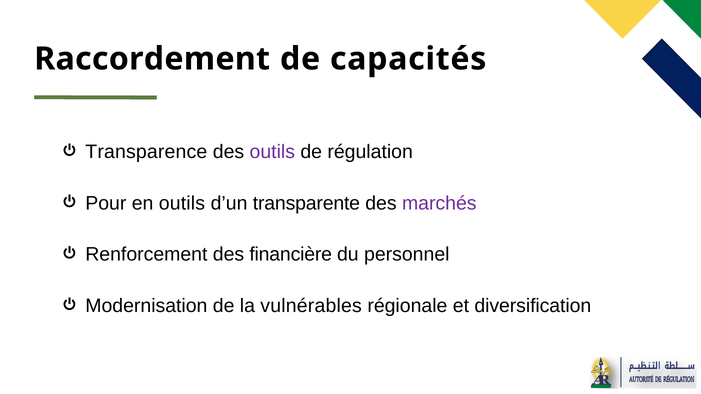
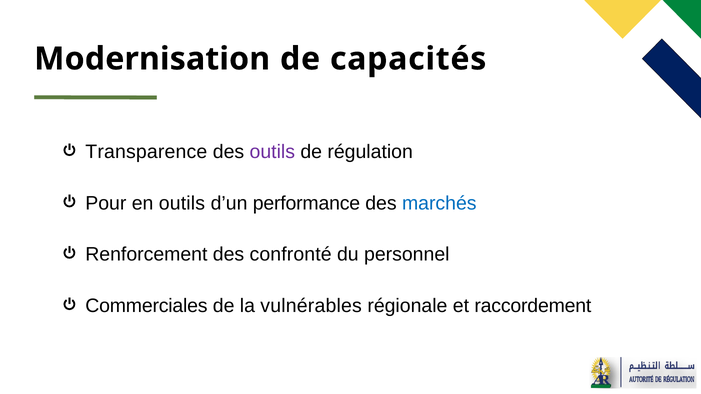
Raccordement: Raccordement -> Modernisation (152, 59)
transparente: transparente -> performance (306, 203)
marchés colour: purple -> blue (439, 203)
financière: financière -> confronté (291, 255)
Modernisation: Modernisation -> Commerciales (146, 306)
diversification: diversification -> raccordement (533, 306)
